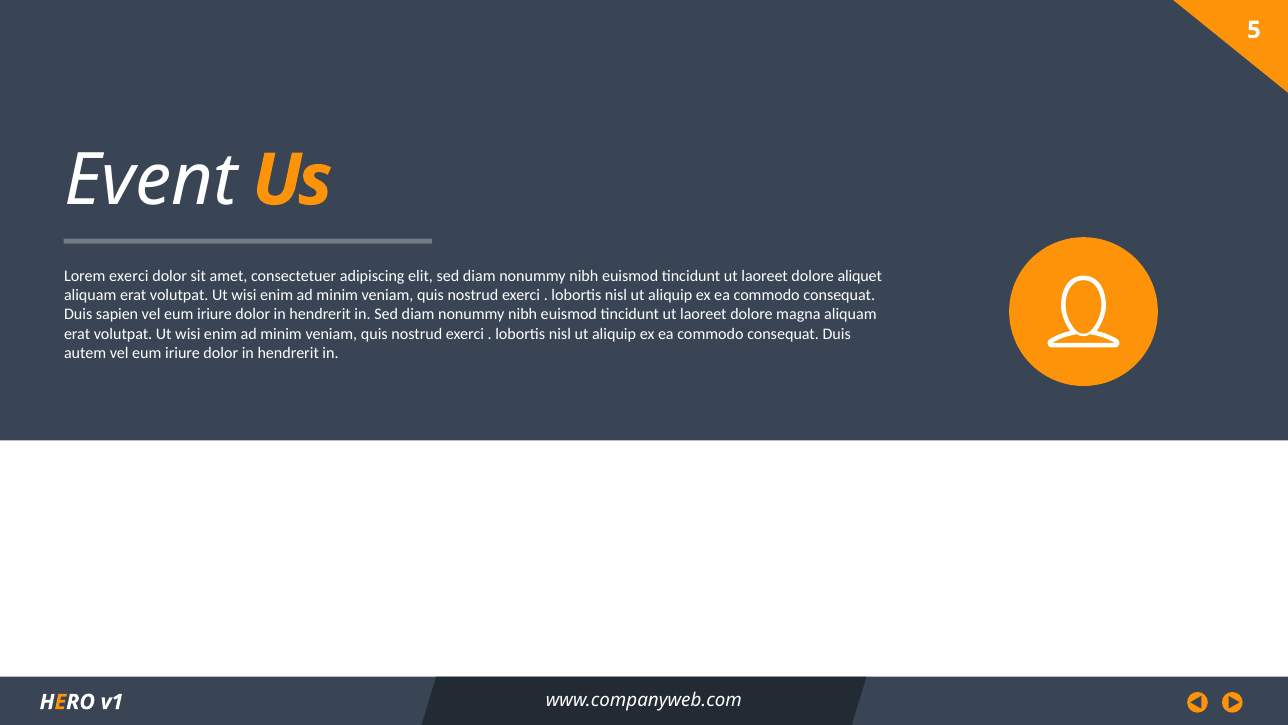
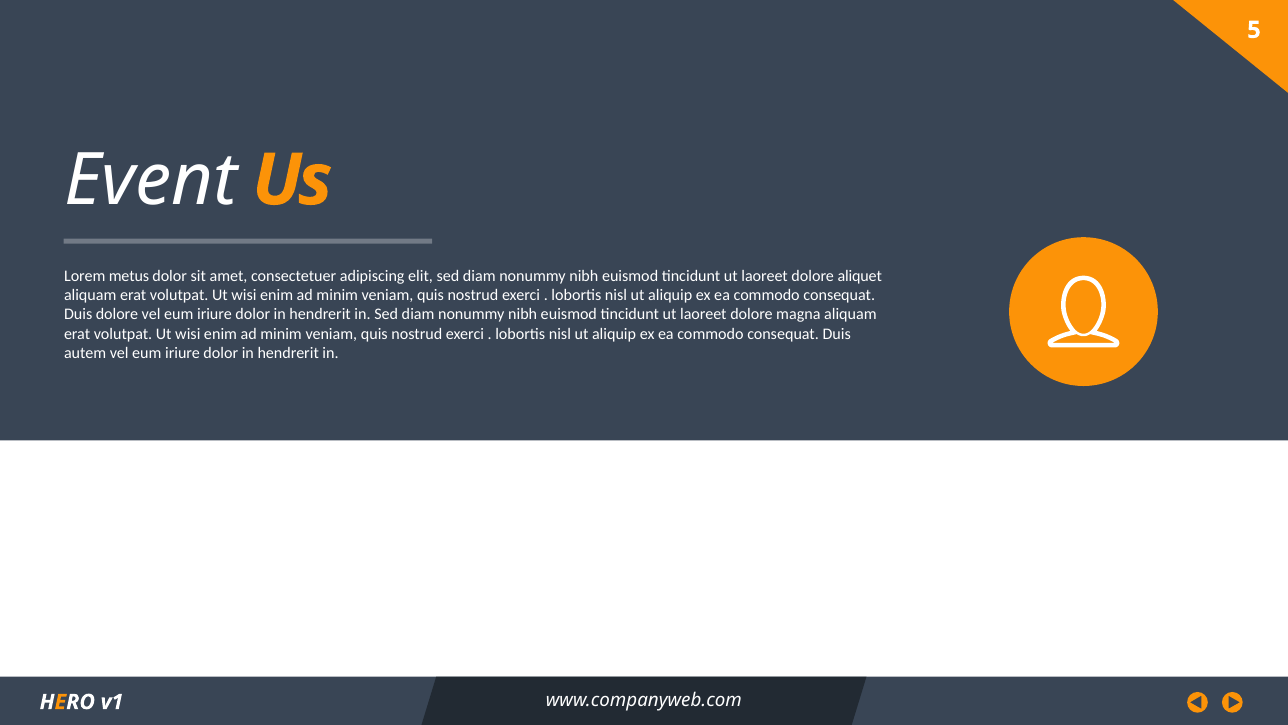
Lorem exerci: exerci -> metus (129, 276)
Duis sapien: sapien -> dolore (117, 314)
